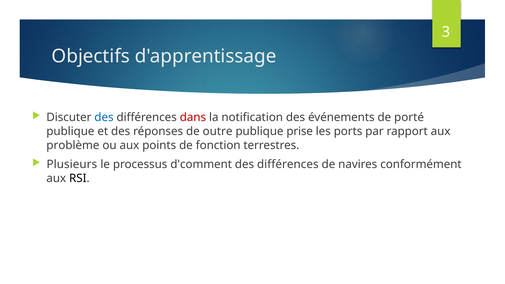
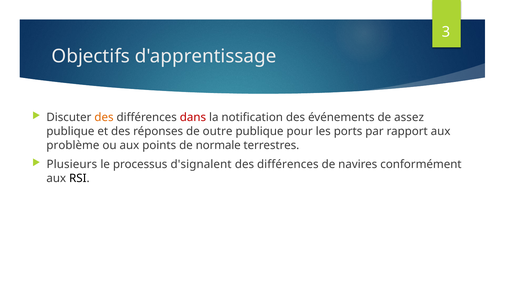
des colour: blue -> orange (104, 117)
porté: porté -> assez (409, 117)
prise: prise -> pour (300, 131)
fonction: fonction -> normale (218, 145)
d'comment: d'comment -> d'signalent (201, 164)
